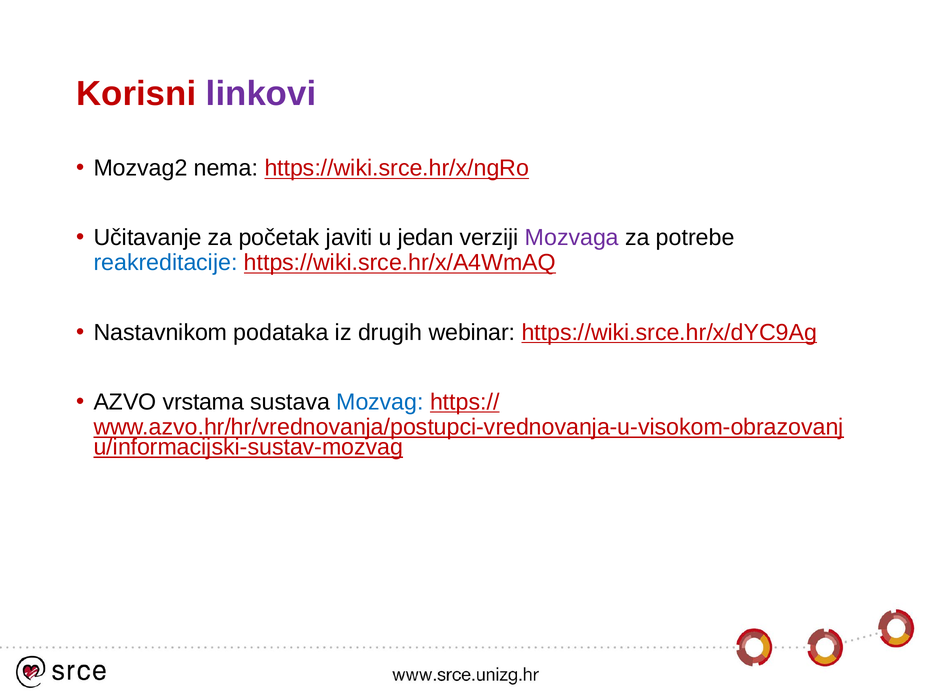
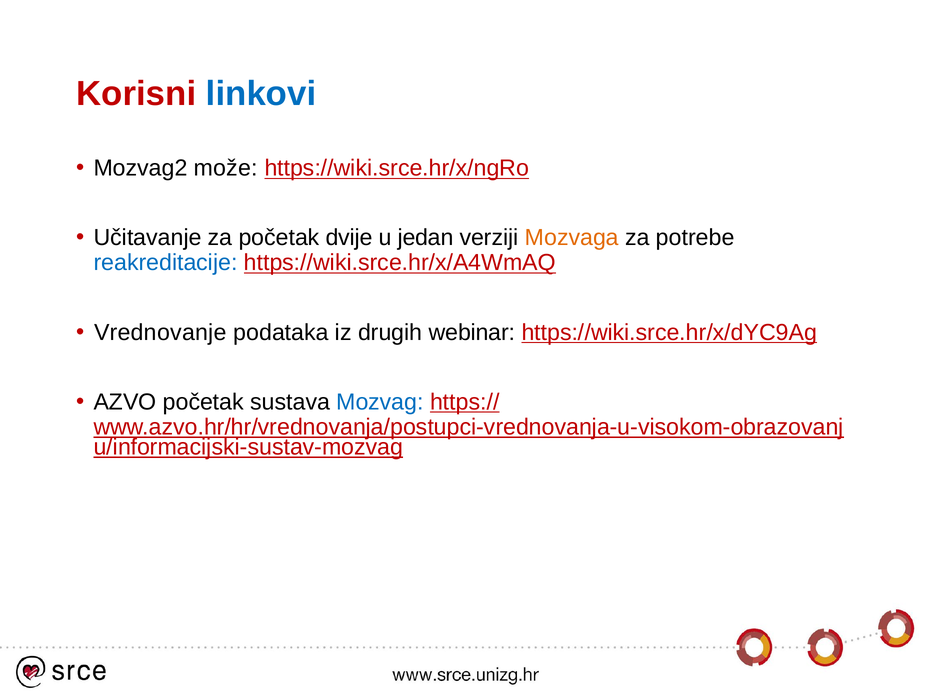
linkovi colour: purple -> blue (261, 94)
nema: nema -> može (226, 168)
javiti: javiti -> dvije (349, 238)
Mozvaga colour: purple -> orange (572, 238)
Nastavnikom: Nastavnikom -> Vrednovanje (160, 332)
AZVO vrstama: vrstama -> početak (203, 402)
